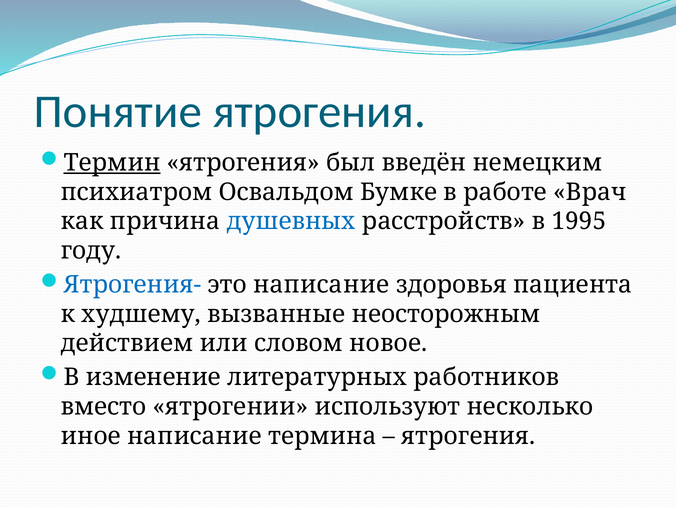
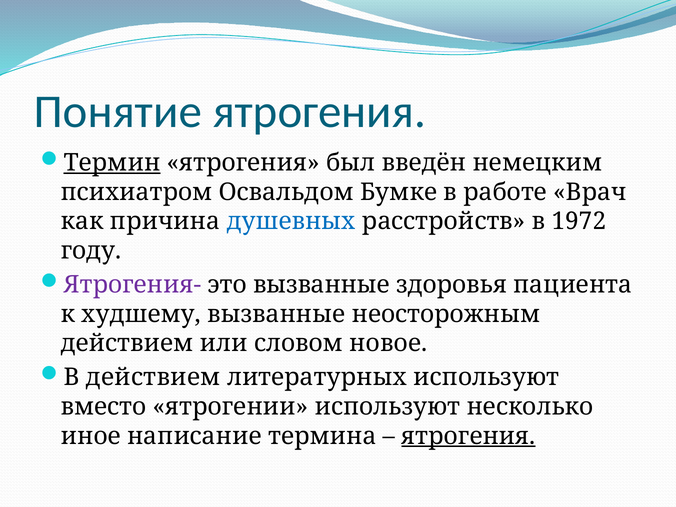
1995: 1995 -> 1972 (579, 221)
Ятрогения- colour: blue -> purple (132, 285)
это написание: написание -> вызванные (321, 285)
В изменение: изменение -> действием (153, 377)
литературных работников: работников -> используют (486, 377)
ятрогения underline: none -> present (468, 436)
